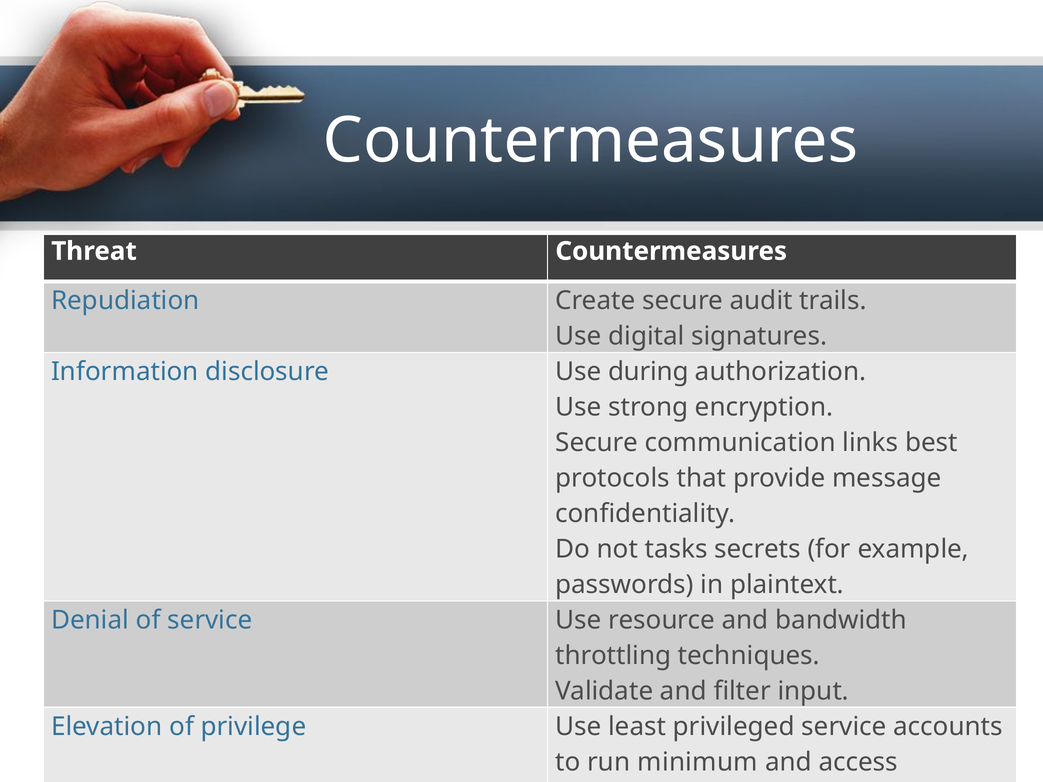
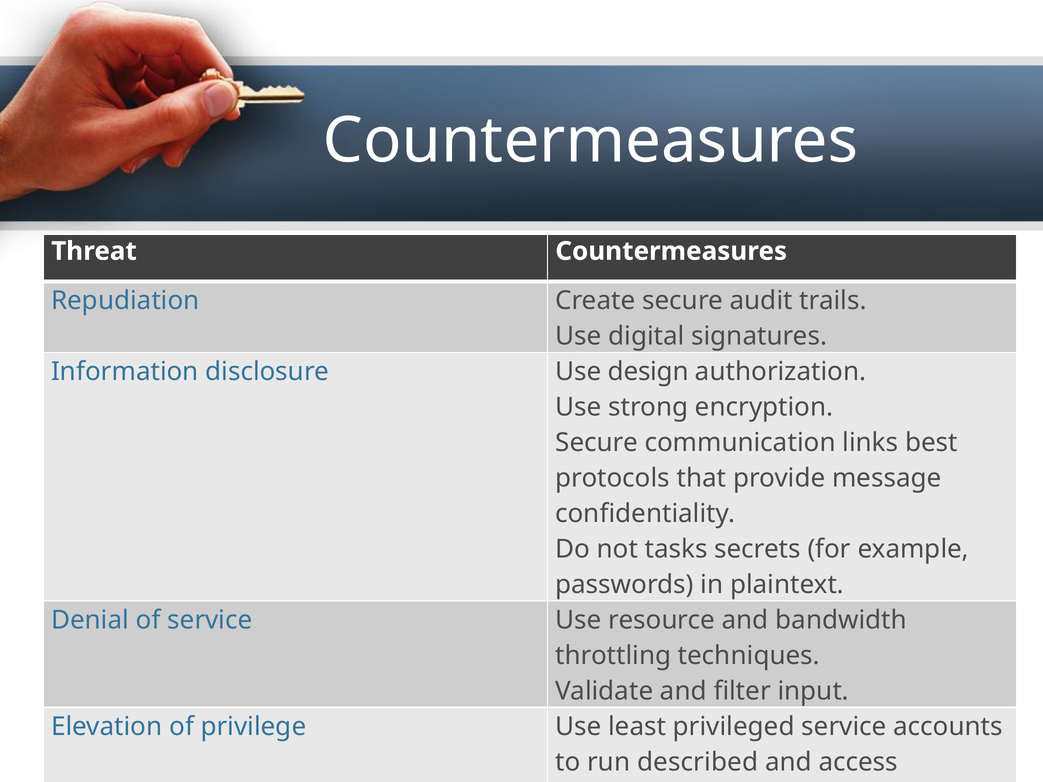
during: during -> design (648, 372)
minimum: minimum -> described (698, 762)
